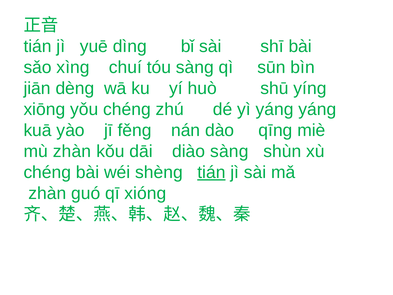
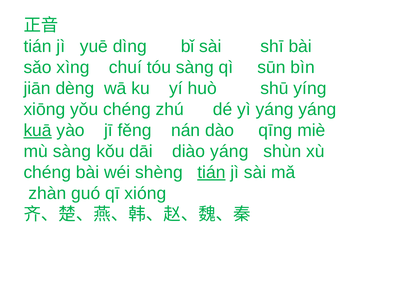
kuā underline: none -> present (38, 130)
mù zhàn: zhàn -> sàng (72, 151)
diào sàng: sàng -> yáng (229, 151)
